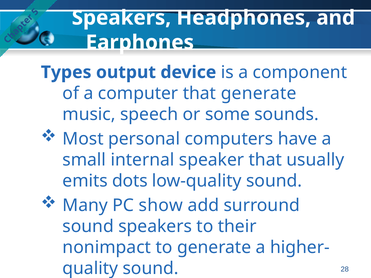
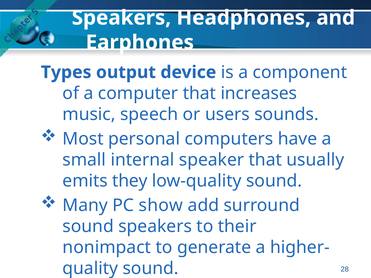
that generate: generate -> increases (259, 93)
some: some -> users (227, 114)
dots: dots -> they (130, 181)
